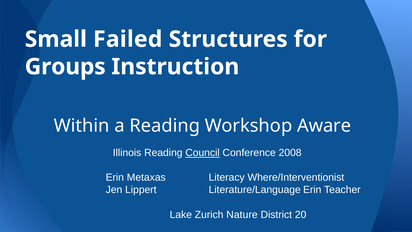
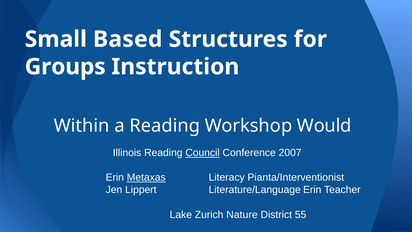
Failed: Failed -> Based (128, 39)
Aware: Aware -> Would (324, 126)
2008: 2008 -> 2007 (290, 153)
Metaxas underline: none -> present (146, 177)
Where/Interventionist: Where/Interventionist -> Pianta/Interventionist (296, 177)
20: 20 -> 55 (301, 214)
